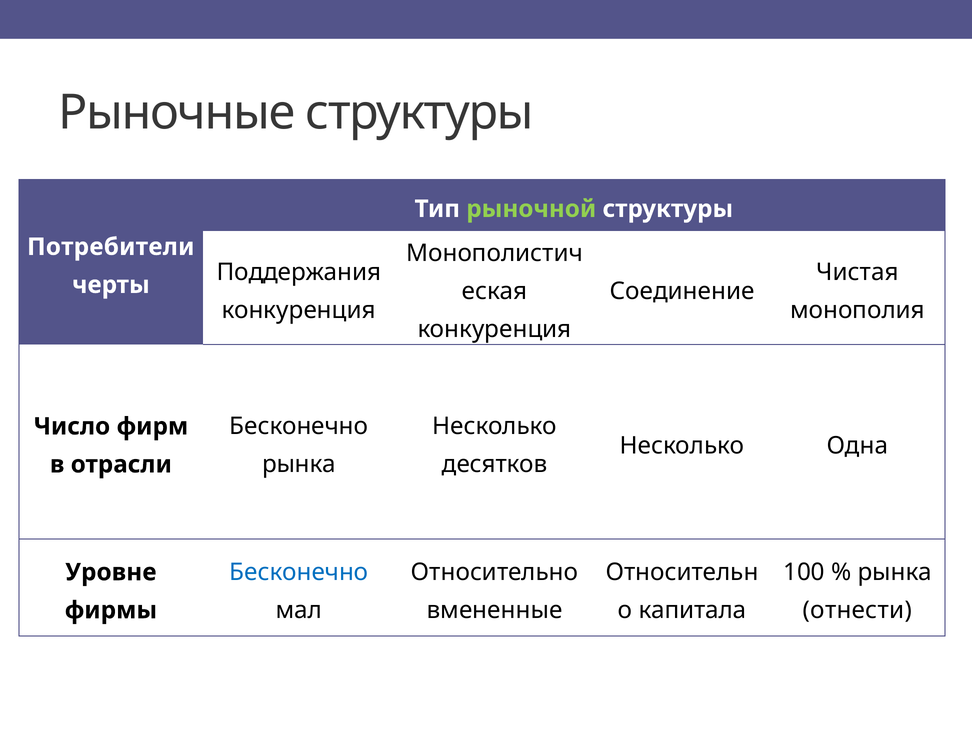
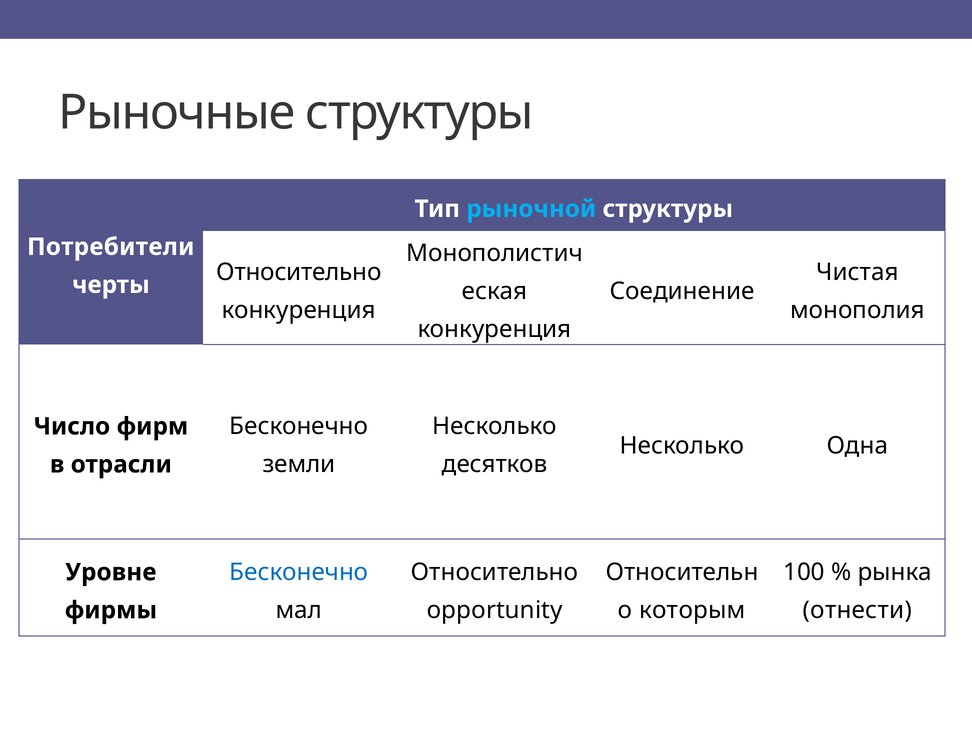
рыночной colour: light green -> light blue (531, 209)
Поддержания: Поддержания -> Относительно (299, 272)
рынка: рынка -> земли (299, 464)
вмененные: вмененные -> opportunity (495, 610)
капитала: капитала -> которым (692, 610)
